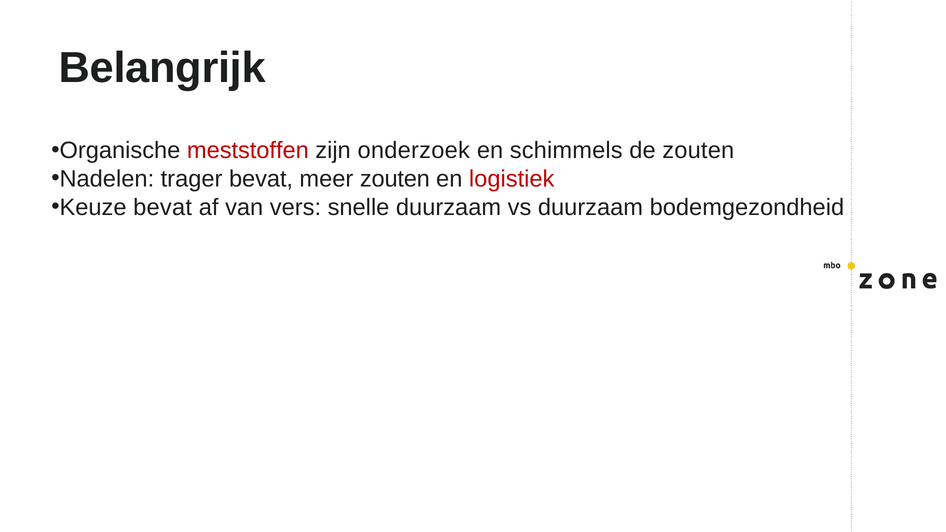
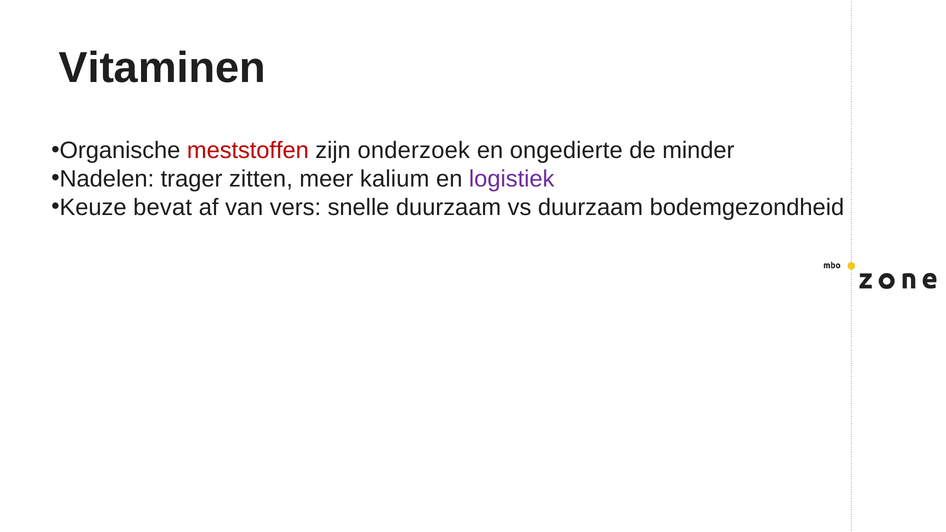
Belangrijk: Belangrijk -> Vitaminen (162, 68)
schimmels: schimmels -> ongedierte (566, 151)
de zouten: zouten -> minder (698, 151)
trager bevat: bevat -> zitten (261, 179)
meer zouten: zouten -> kalium (395, 179)
logistiek colour: red -> purple (512, 179)
